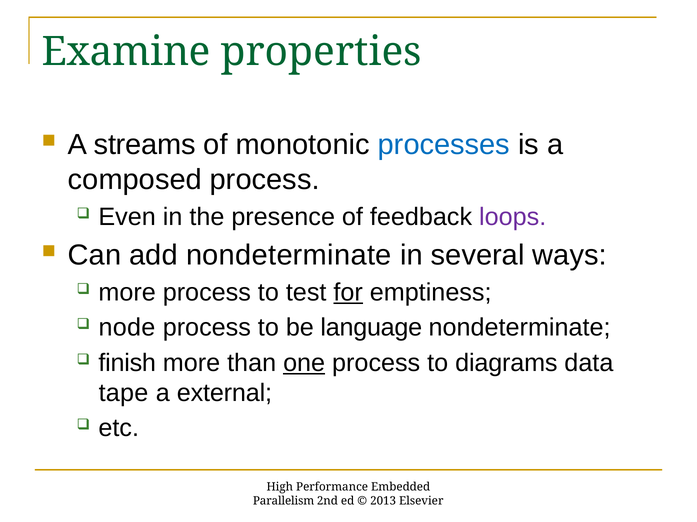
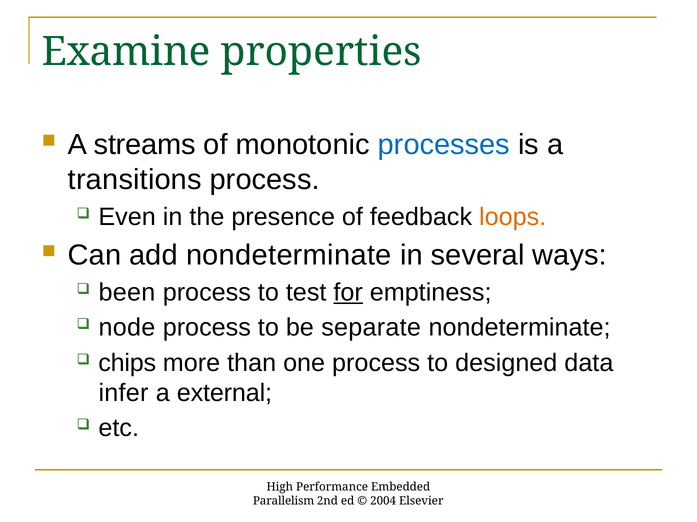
composed: composed -> transitions (135, 180)
loops colour: purple -> orange (513, 217)
more: more -> been (127, 293)
language: language -> separate (371, 328)
finish: finish -> chips (127, 363)
one underline: present -> none (304, 363)
diagrams: diagrams -> designed (506, 363)
tape: tape -> infer (123, 394)
2013: 2013 -> 2004 (383, 501)
